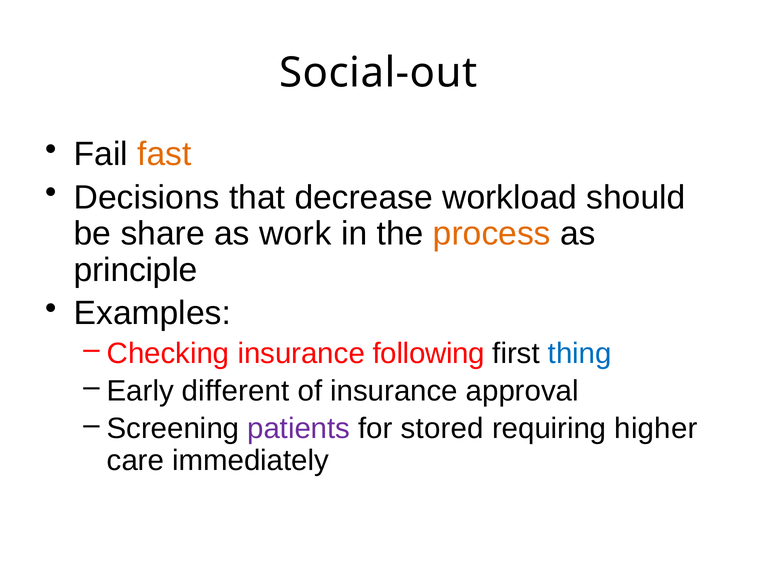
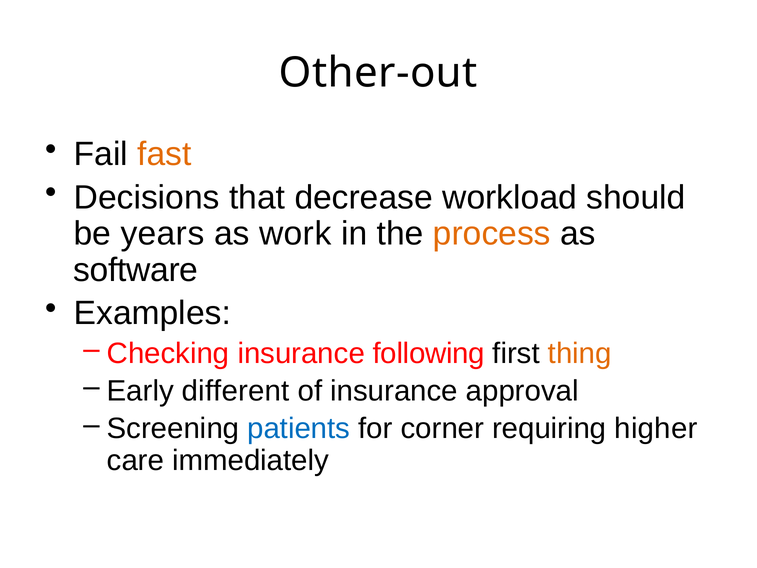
Social-out: Social-out -> Other-out (378, 73)
share: share -> years (163, 234)
principle: principle -> software (136, 270)
thing colour: blue -> orange (580, 353)
patients colour: purple -> blue (299, 429)
stored: stored -> corner (442, 429)
